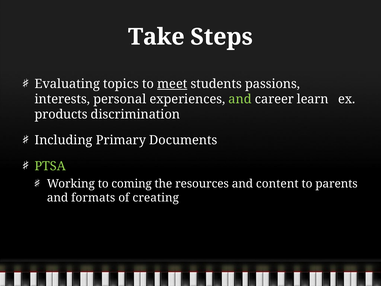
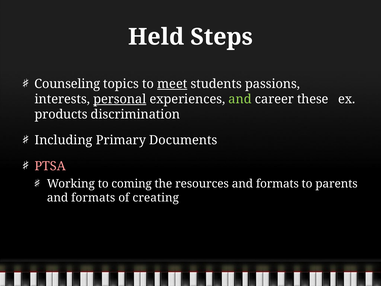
Take: Take -> Held (156, 37)
Evaluating: Evaluating -> Counseling (67, 84)
personal underline: none -> present (120, 99)
learn: learn -> these (313, 99)
PTSA colour: light green -> pink (50, 166)
resources and content: content -> formats (277, 184)
